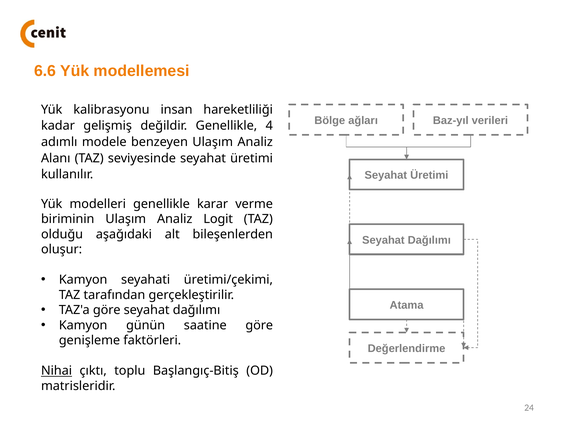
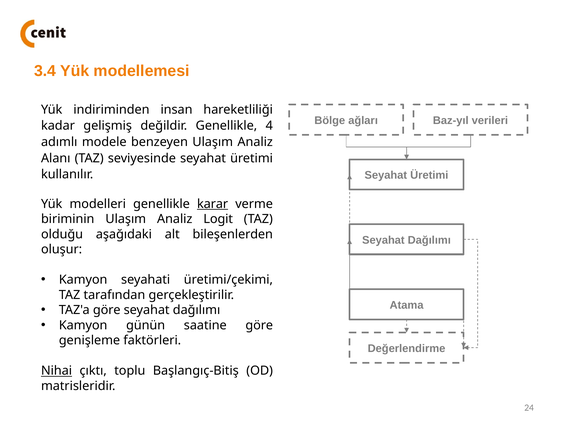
6.6: 6.6 -> 3.4 (45, 71)
kalibrasyonu: kalibrasyonu -> indiriminden (111, 110)
karar underline: none -> present (213, 204)
